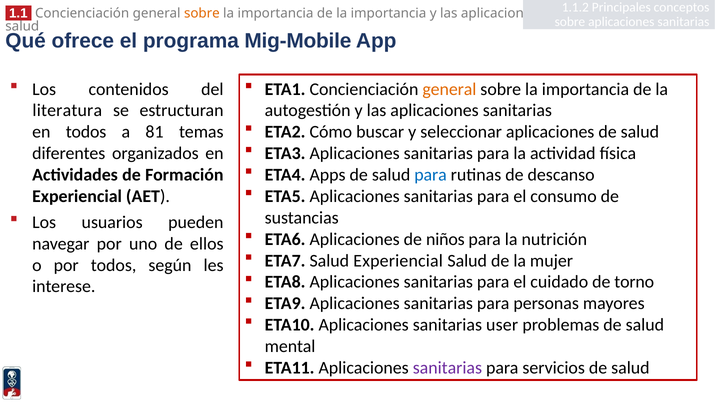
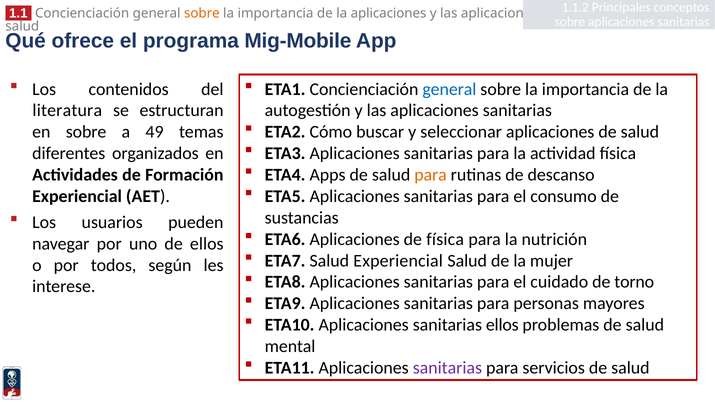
de la importancia: importancia -> aplicaciones (389, 13)
general colour: orange -> blue (449, 89)
en todos: todos -> sobre (86, 132)
81: 81 -> 49 (155, 132)
para colour: blue -> orange (431, 175)
de niños: niños -> física (445, 239)
sanitarias user: user -> ellos (502, 325)
